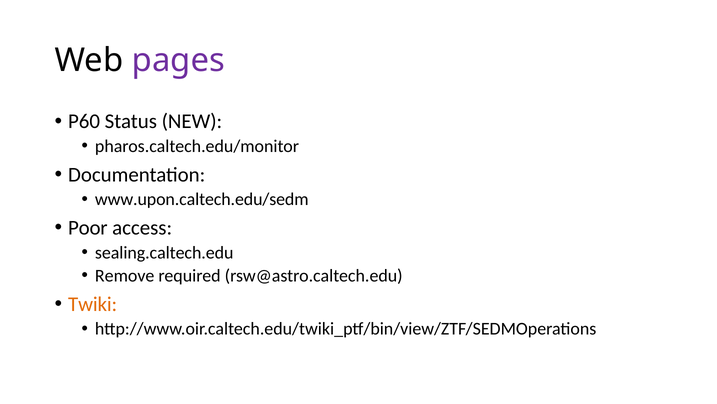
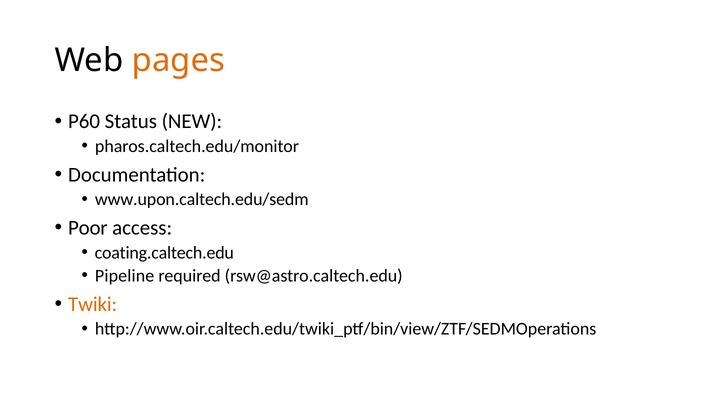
pages colour: purple -> orange (178, 60)
sealing.caltech.edu: sealing.caltech.edu -> coating.caltech.edu (164, 252)
Remove: Remove -> Pipeline (125, 275)
